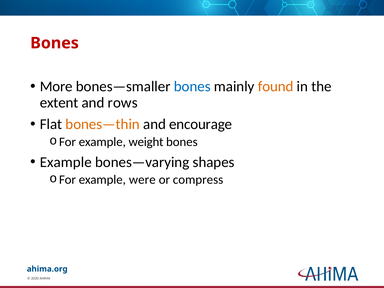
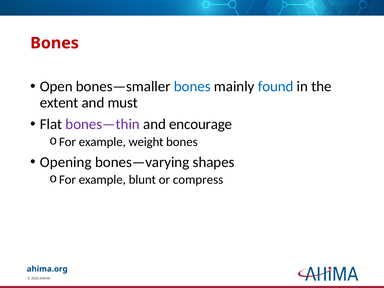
More: More -> Open (56, 87)
found colour: orange -> blue (276, 87)
rows: rows -> must (123, 103)
bones—thin colour: orange -> purple (103, 124)
Example: Example -> Opening (66, 162)
were: were -> blunt (142, 180)
